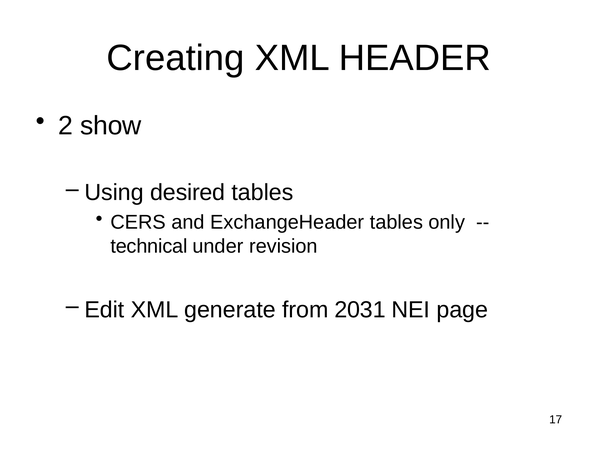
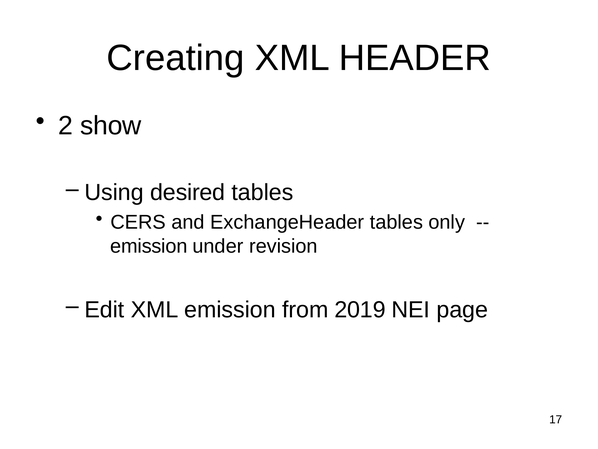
technical: technical -> emission (149, 246)
XML generate: generate -> emission (230, 309)
2031: 2031 -> 2019 (360, 309)
